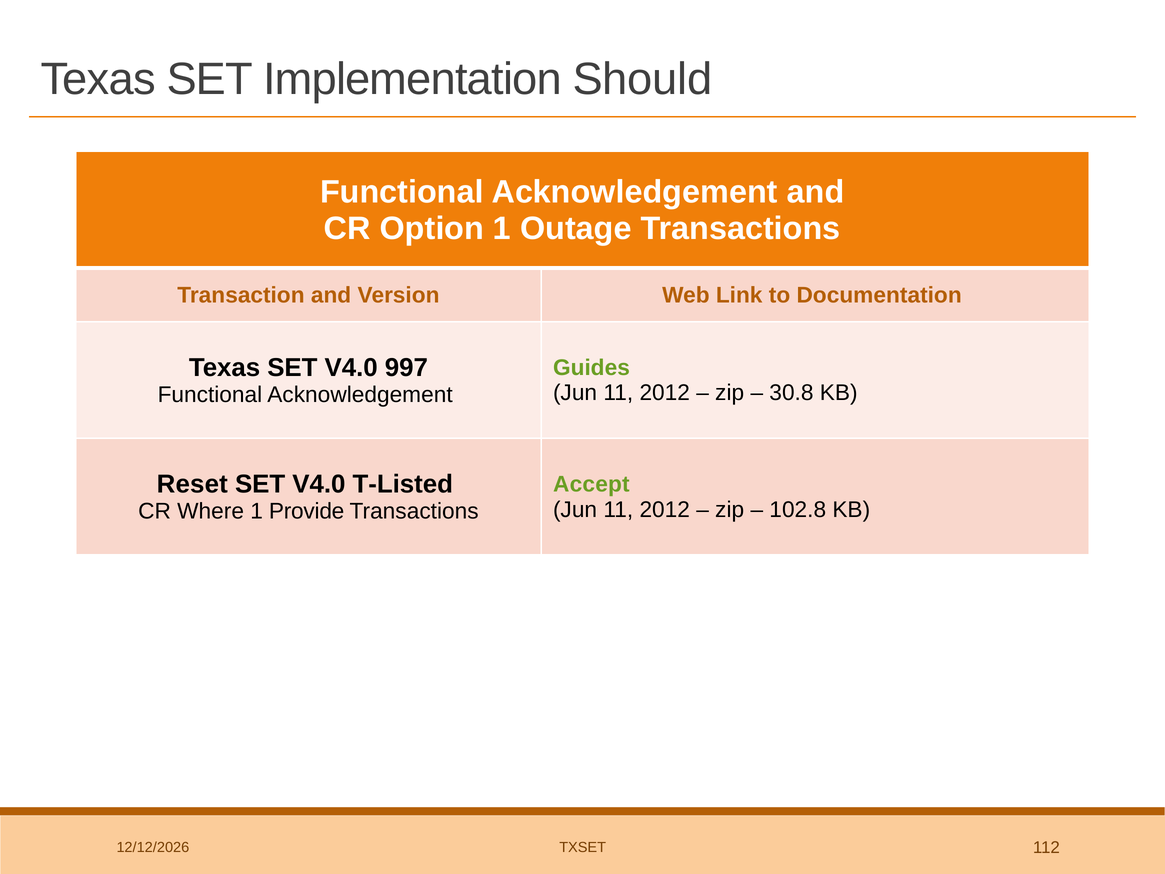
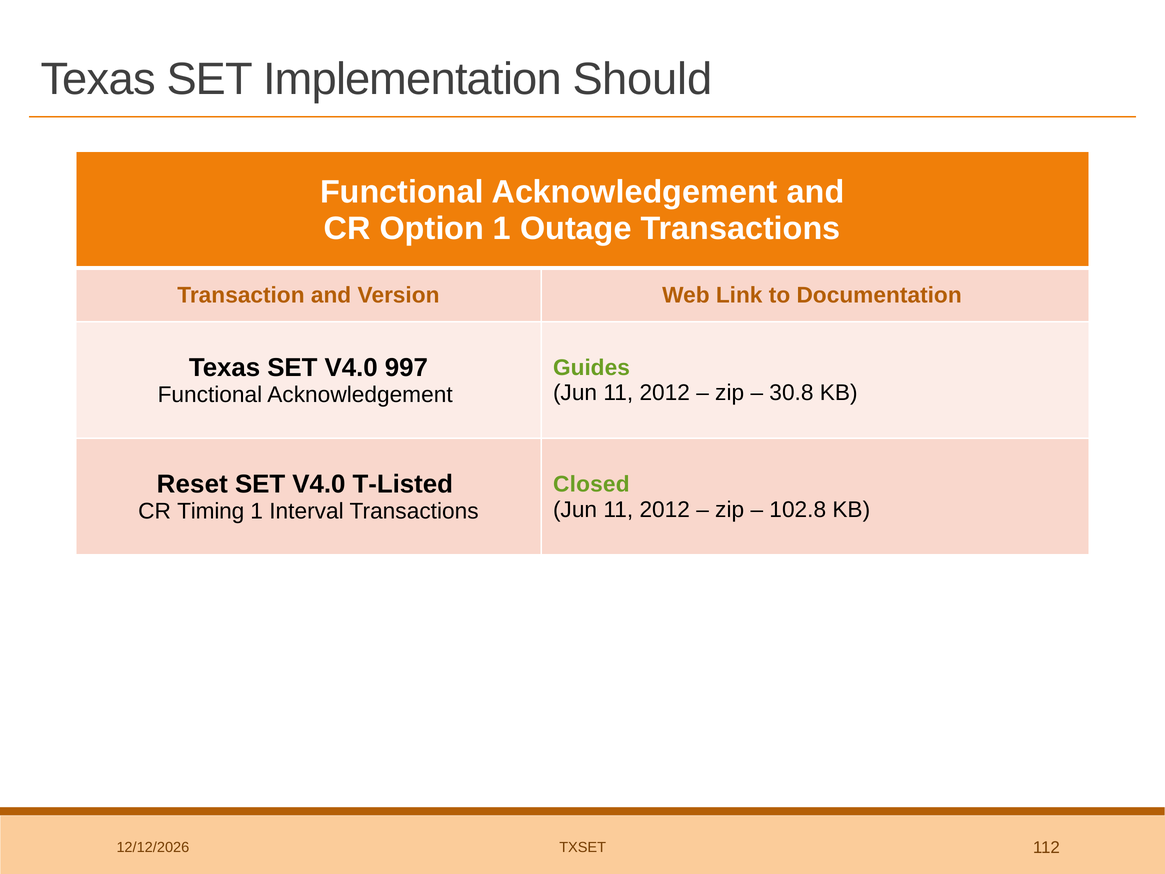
Accept: Accept -> Closed (591, 484)
Where: Where -> Timing (211, 511)
Provide: Provide -> Interval (307, 511)
